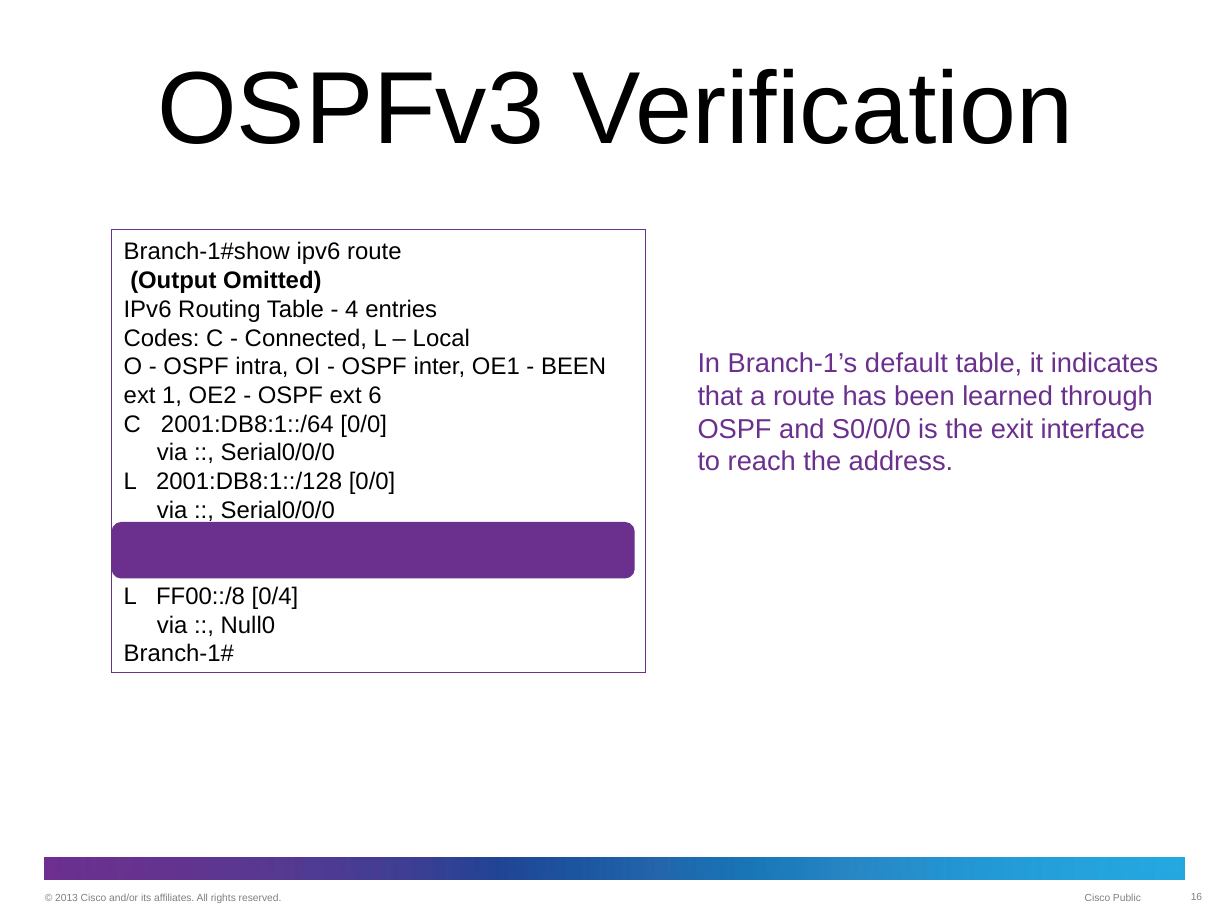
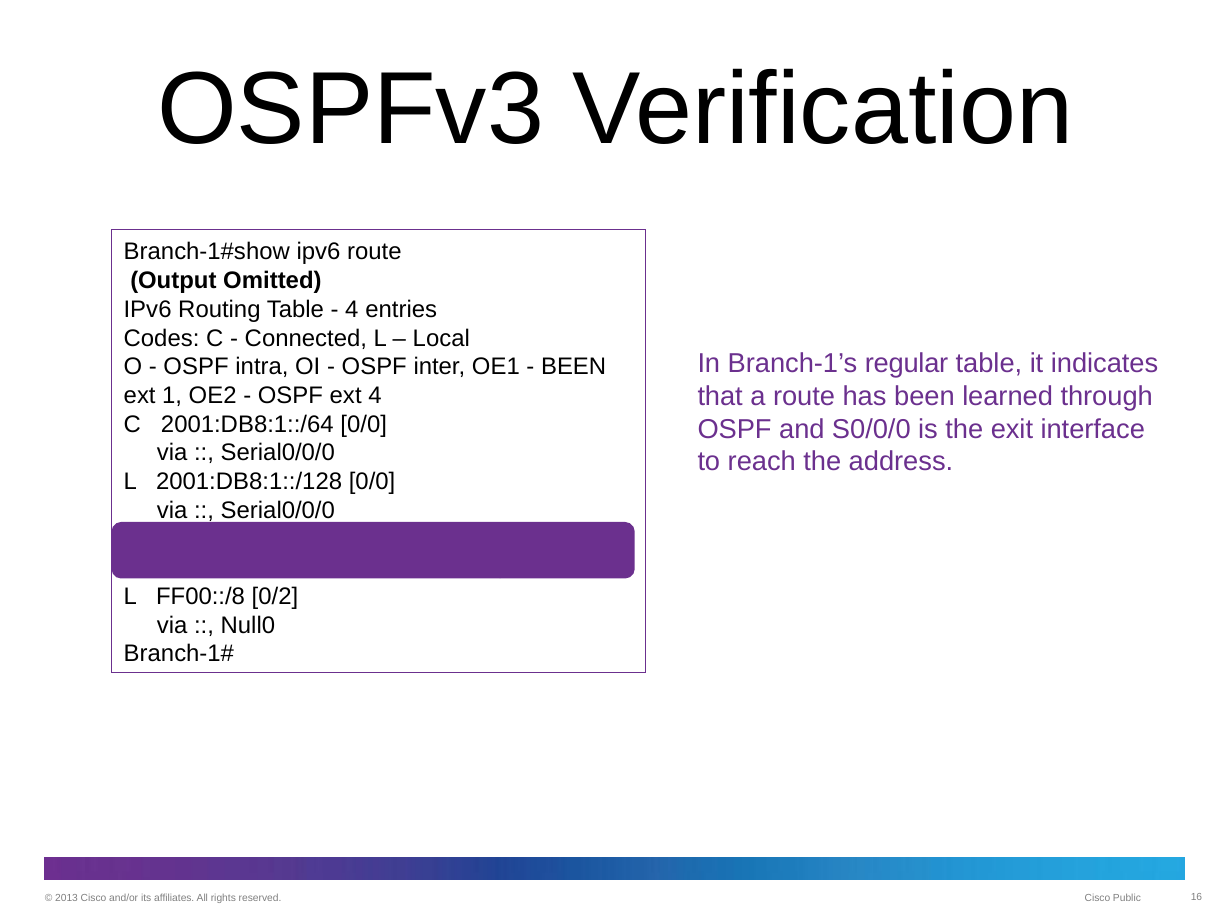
default: default -> regular (907, 364)
ext 6: 6 -> 4 (375, 395)
0/4: 0/4 -> 0/2 (275, 596)
